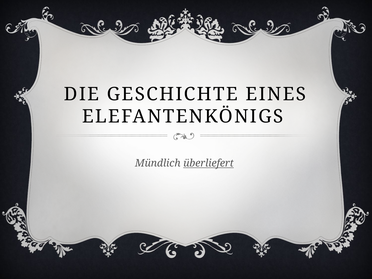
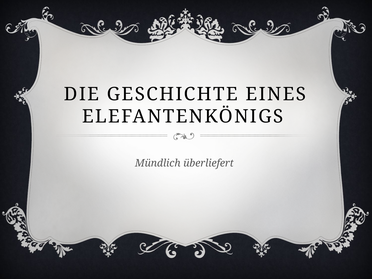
überliefert underline: present -> none (208, 163)
